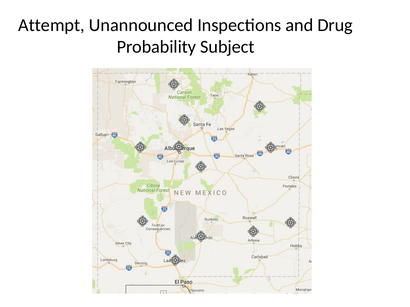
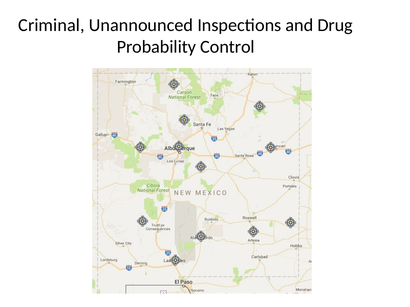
Attempt: Attempt -> Criminal (51, 25)
Subject: Subject -> Control (227, 47)
